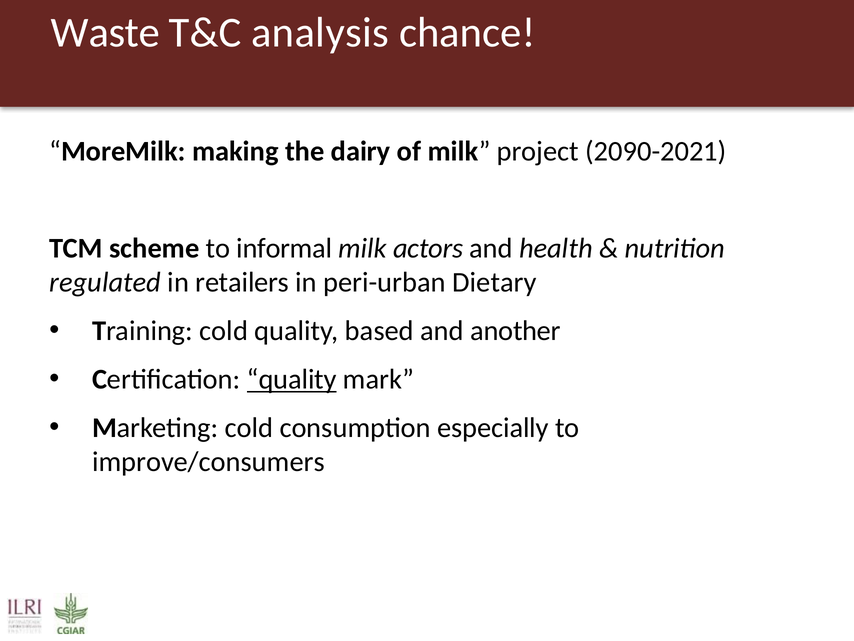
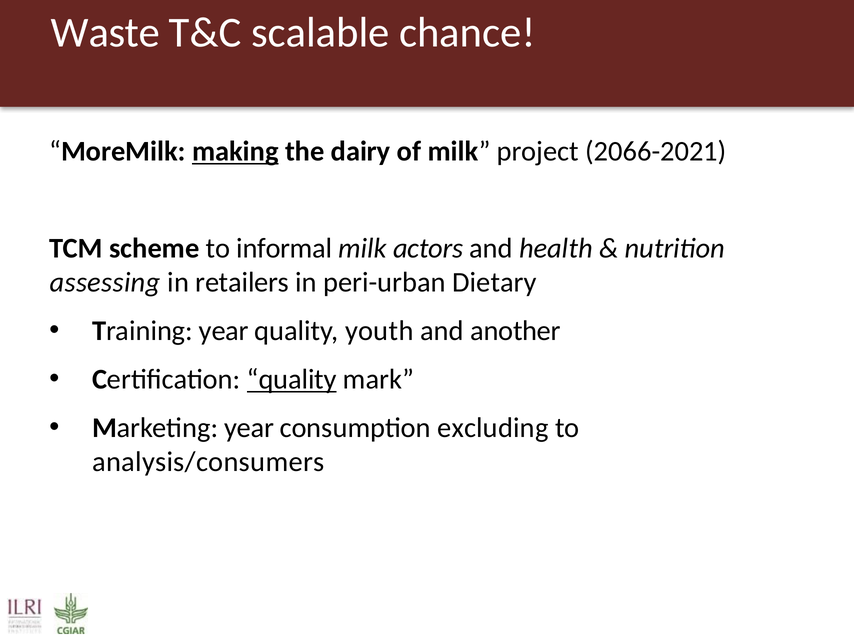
analysis: analysis -> scalable (320, 33)
making underline: none -> present (235, 151)
2090-2021: 2090-2021 -> 2066-2021 (656, 151)
regulated: regulated -> assessing (105, 282)
Training cold: cold -> year (224, 331)
based: based -> youth (379, 331)
Marketing cold: cold -> year (249, 427)
especially: especially -> excluding (493, 427)
improve/consumers: improve/consumers -> analysis/consumers (208, 462)
